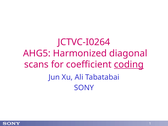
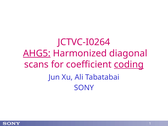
AHG5 underline: none -> present (37, 53)
